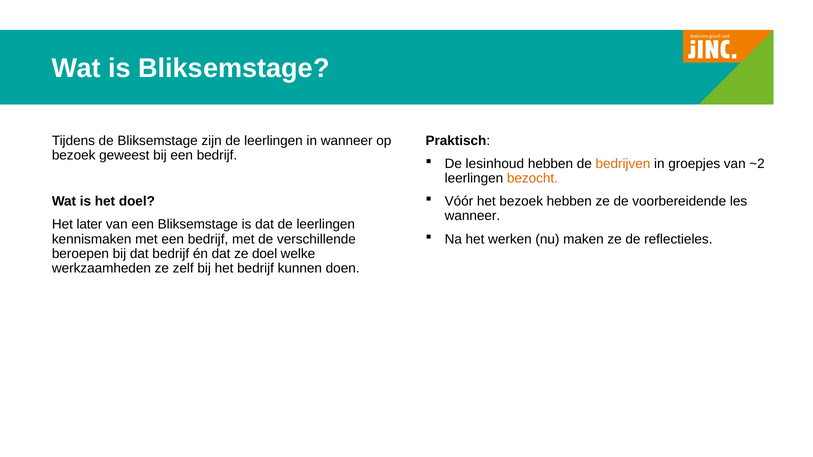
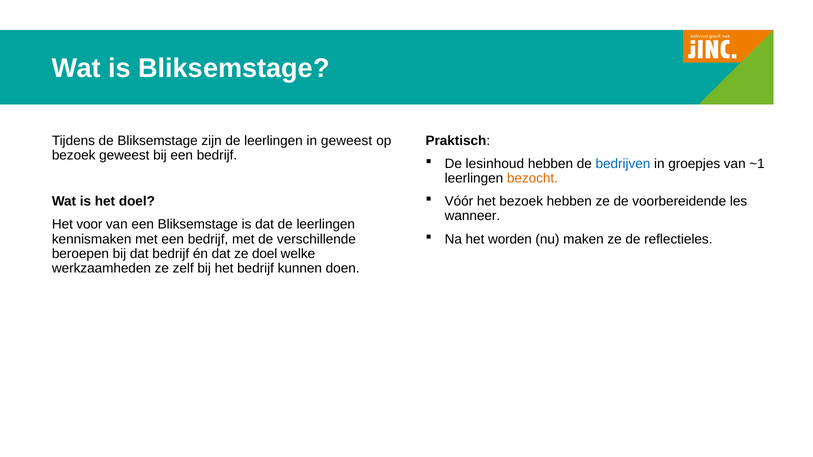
in wanneer: wanneer -> geweest (347, 141)
bedrijven colour: orange -> blue (623, 164)
~2: ~2 -> ~1 (757, 164)
later: later -> voor (89, 225)
werken: werken -> worden (510, 239)
